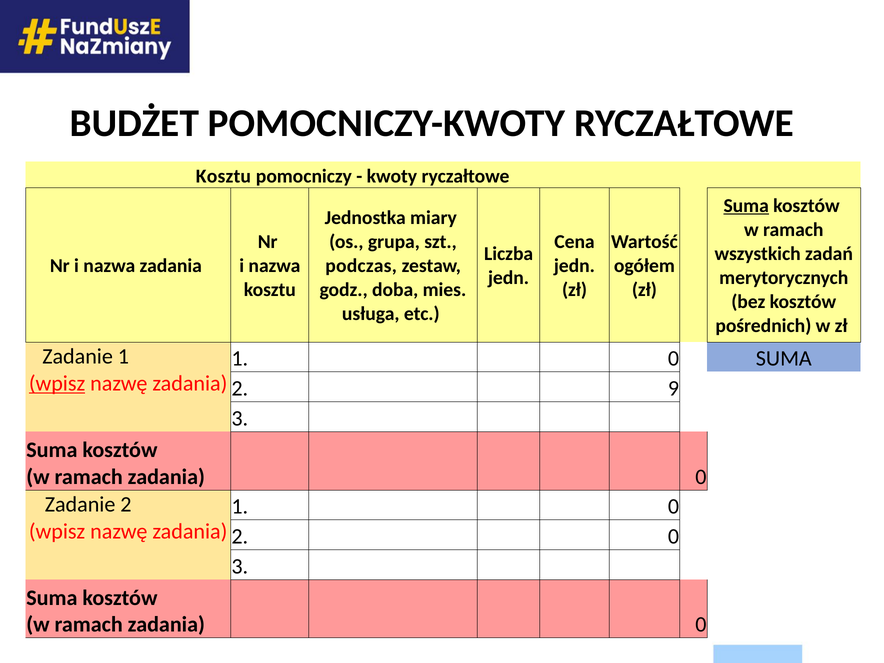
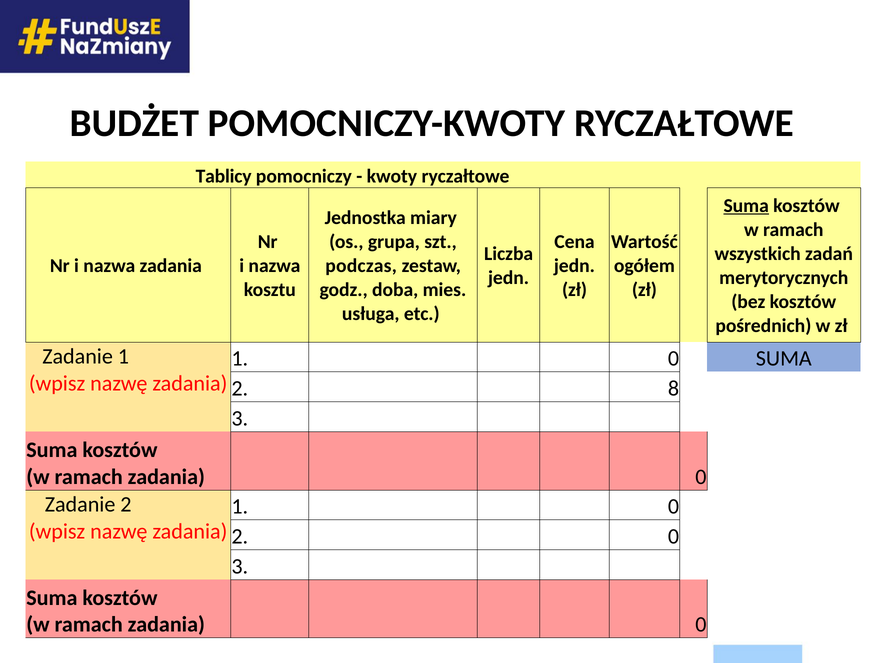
Kosztu: Kosztu -> Tablicy (224, 176)
wpisz underline: present -> none (57, 384)
9: 9 -> 8 (674, 389)
